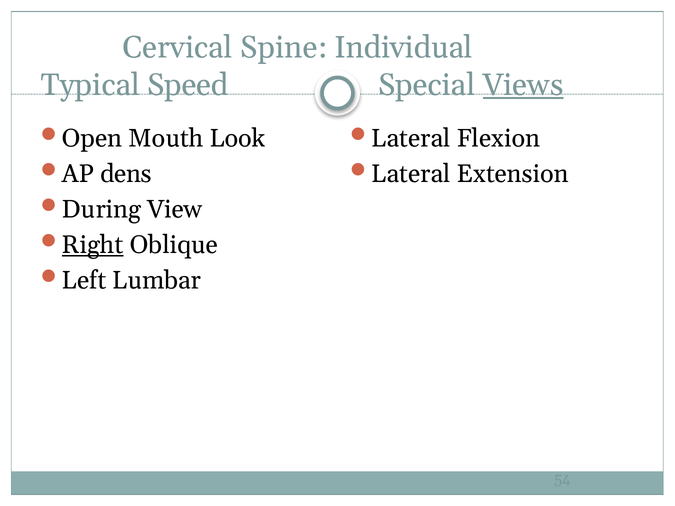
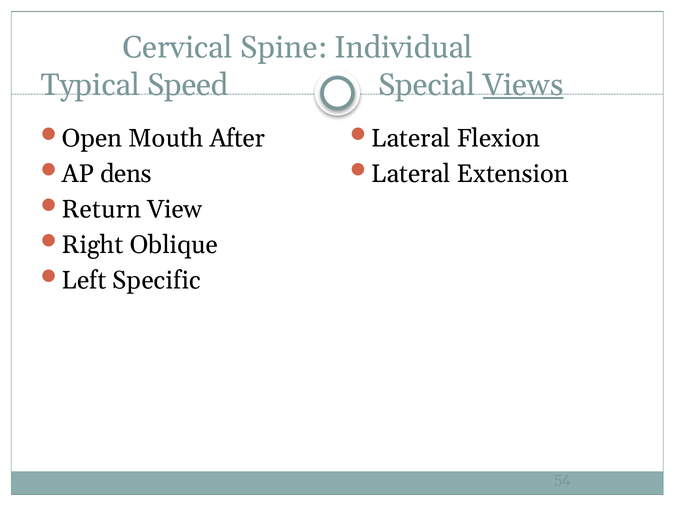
Look: Look -> After (237, 138)
During: During -> Return (102, 209)
Right underline: present -> none (93, 245)
Lumbar: Lumbar -> Specific (157, 280)
